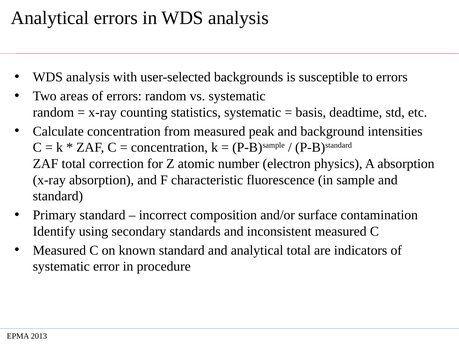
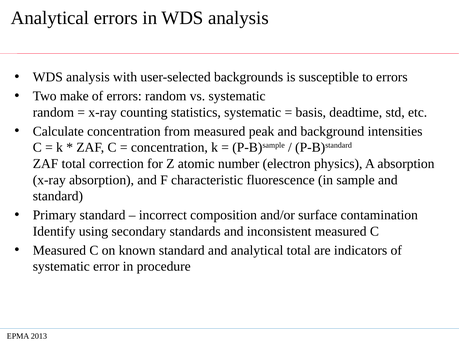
areas: areas -> make (74, 96)
